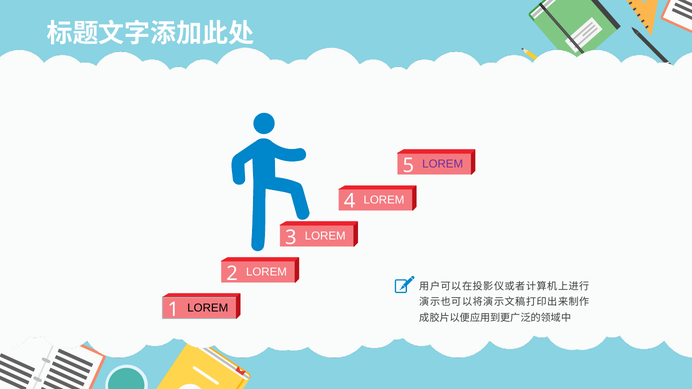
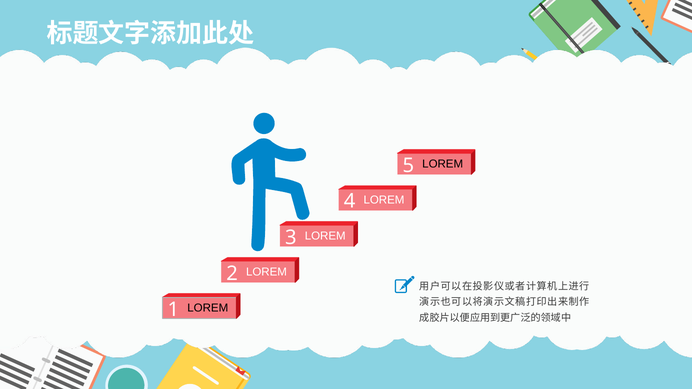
LOREM colour: purple -> black (443, 164)
